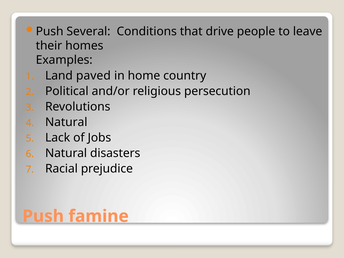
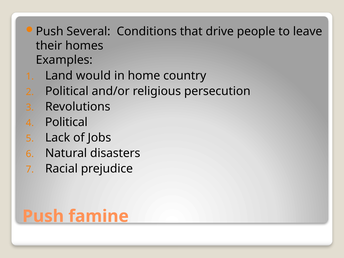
paved: paved -> would (93, 76)
Natural: Natural -> Political (66, 122)
